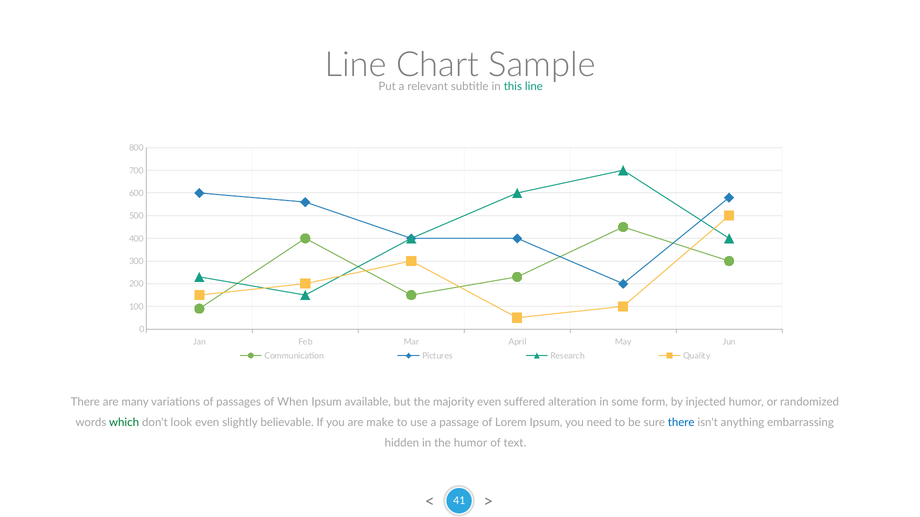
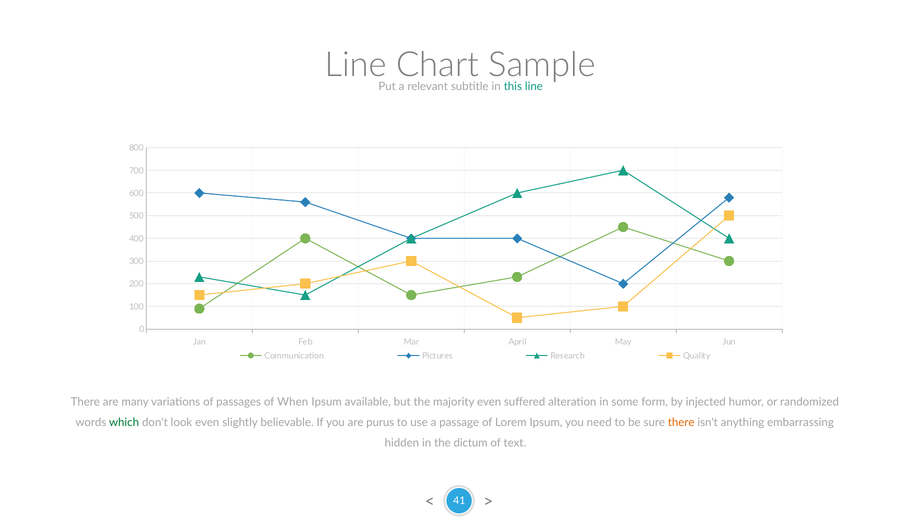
make: make -> purus (380, 423)
there colour: blue -> orange (681, 423)
the humor: humor -> dictum (471, 444)
